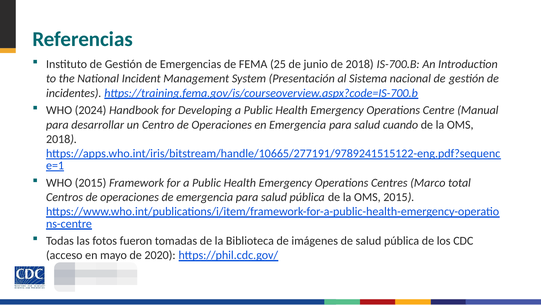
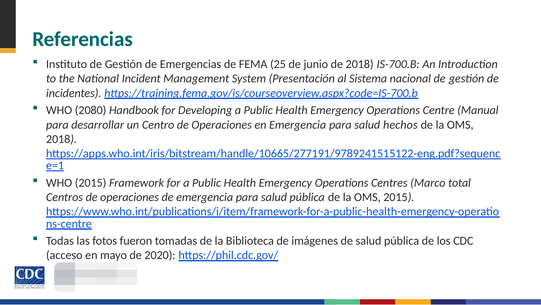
2024: 2024 -> 2080 (91, 110)
cuando: cuando -> hechos (400, 124)
